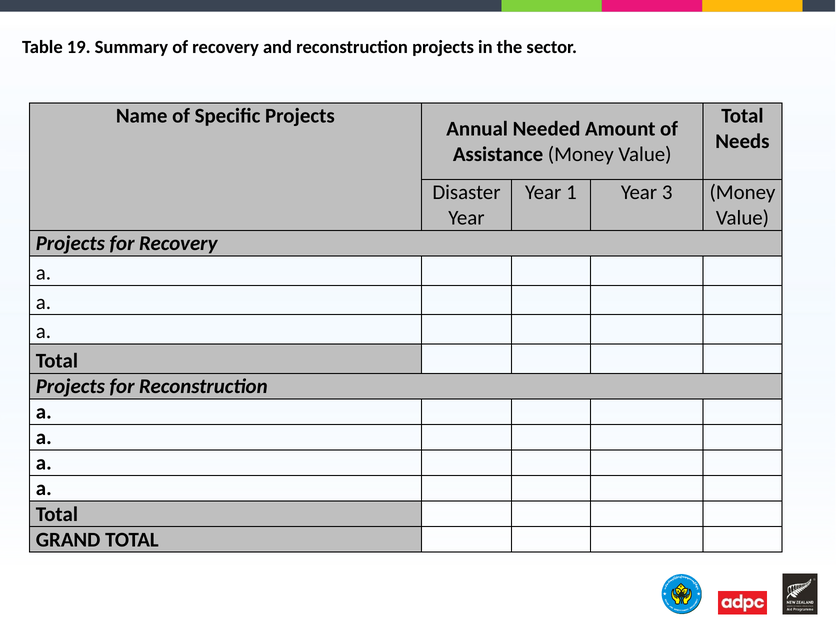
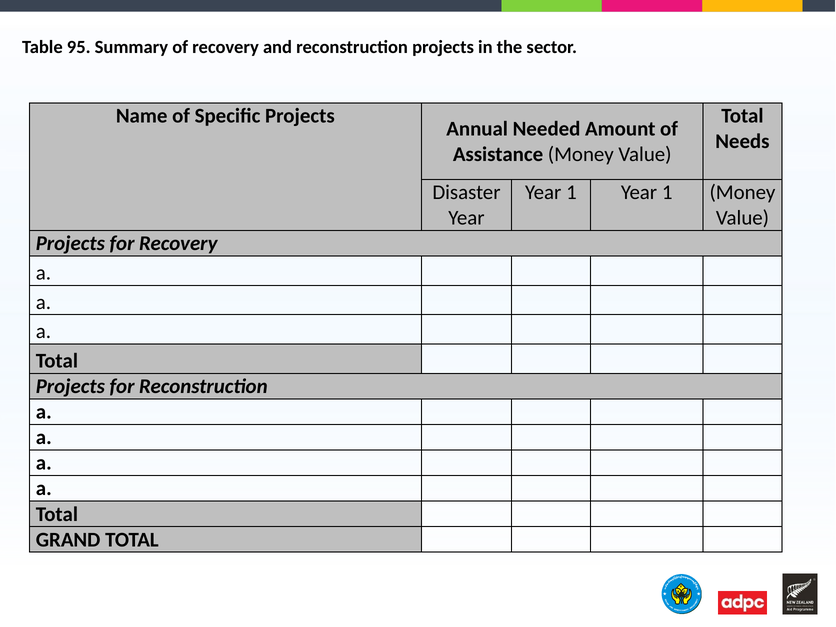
19: 19 -> 95 (79, 47)
1 Year 3: 3 -> 1 (667, 192)
